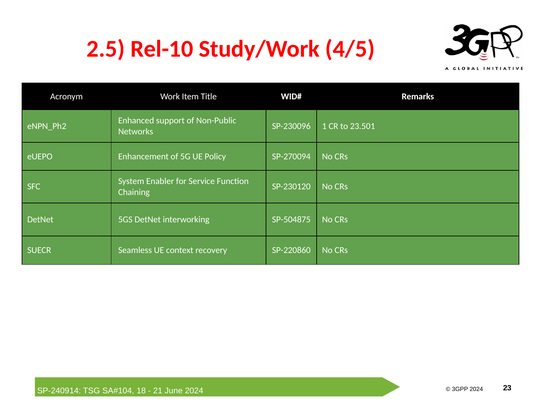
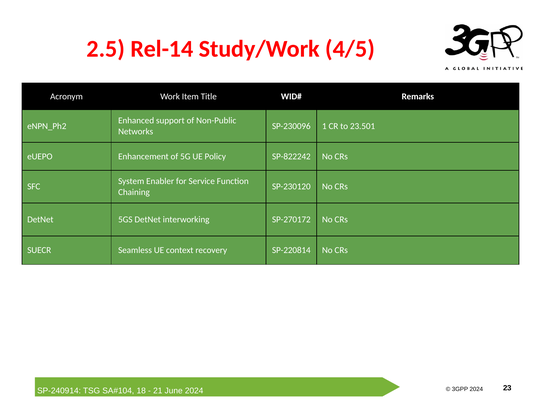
Rel-10: Rel-10 -> Rel-14 (162, 49)
SP-270094: SP-270094 -> SP-822242 (291, 156)
SP-504875: SP-504875 -> SP-270172 (291, 219)
SP-220860: SP-220860 -> SP-220814 (291, 250)
